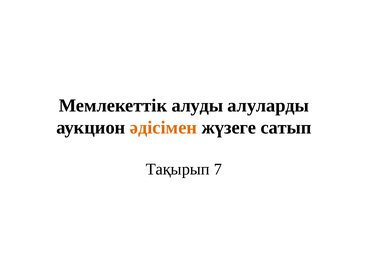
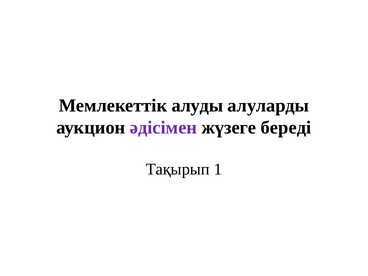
әдісімен colour: orange -> purple (163, 128)
сатып: сатып -> береді (286, 128)
7: 7 -> 1 (218, 169)
